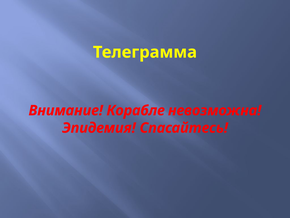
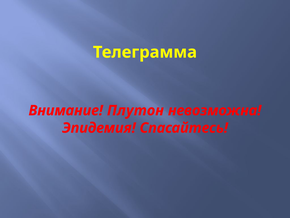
Корабле: Корабле -> Плутон (135, 110)
